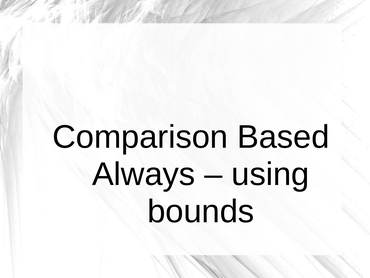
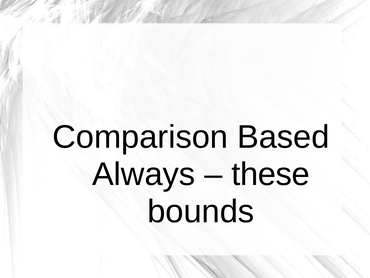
using: using -> these (271, 174)
